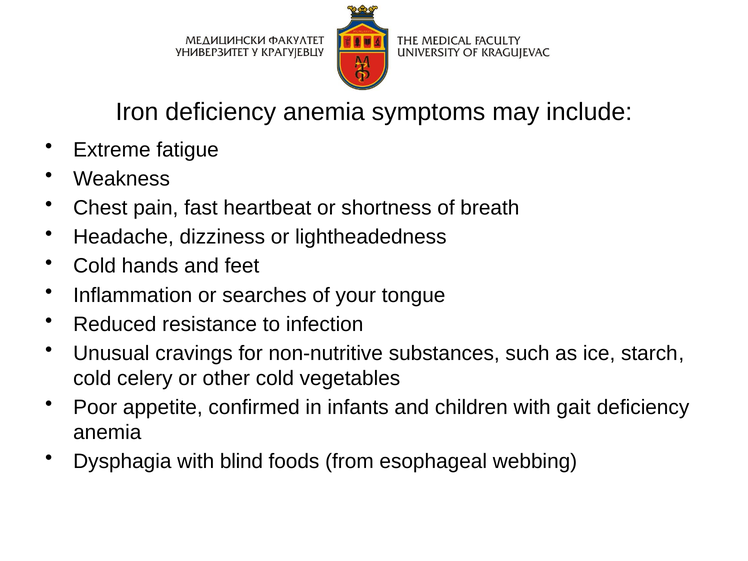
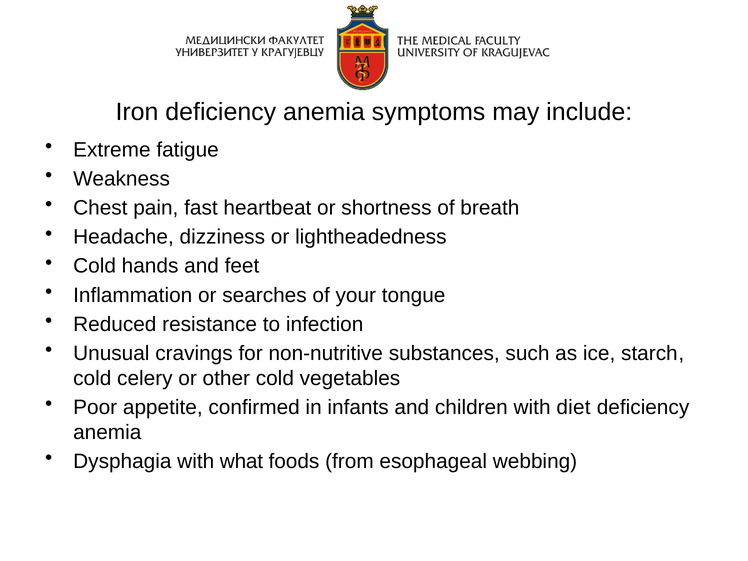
gait: gait -> diet (574, 407)
blind: blind -> what (241, 461)
